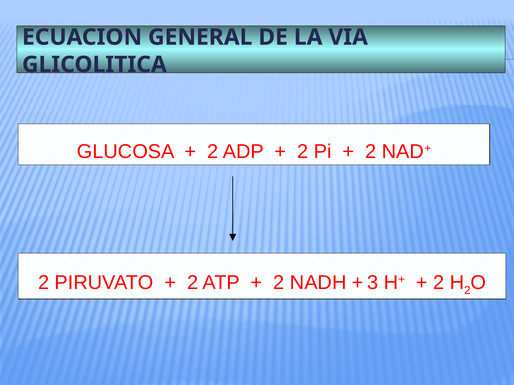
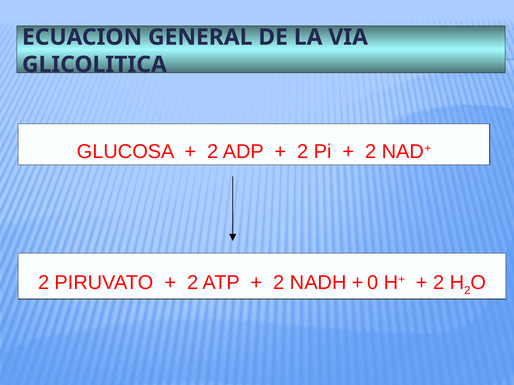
3: 3 -> 0 (373, 283)
